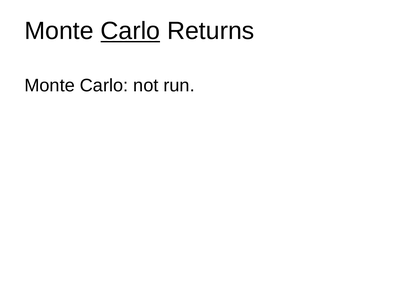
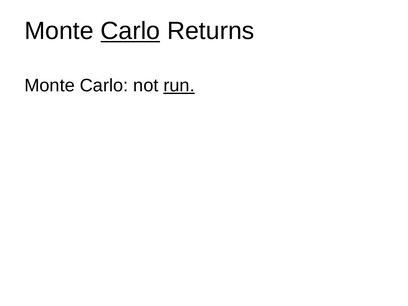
run underline: none -> present (179, 86)
